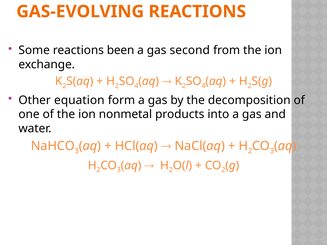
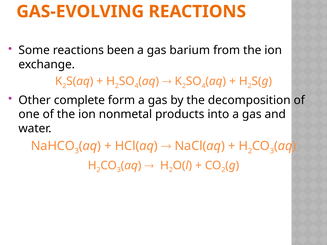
second: second -> barium (190, 50)
equation: equation -> complete (79, 100)
